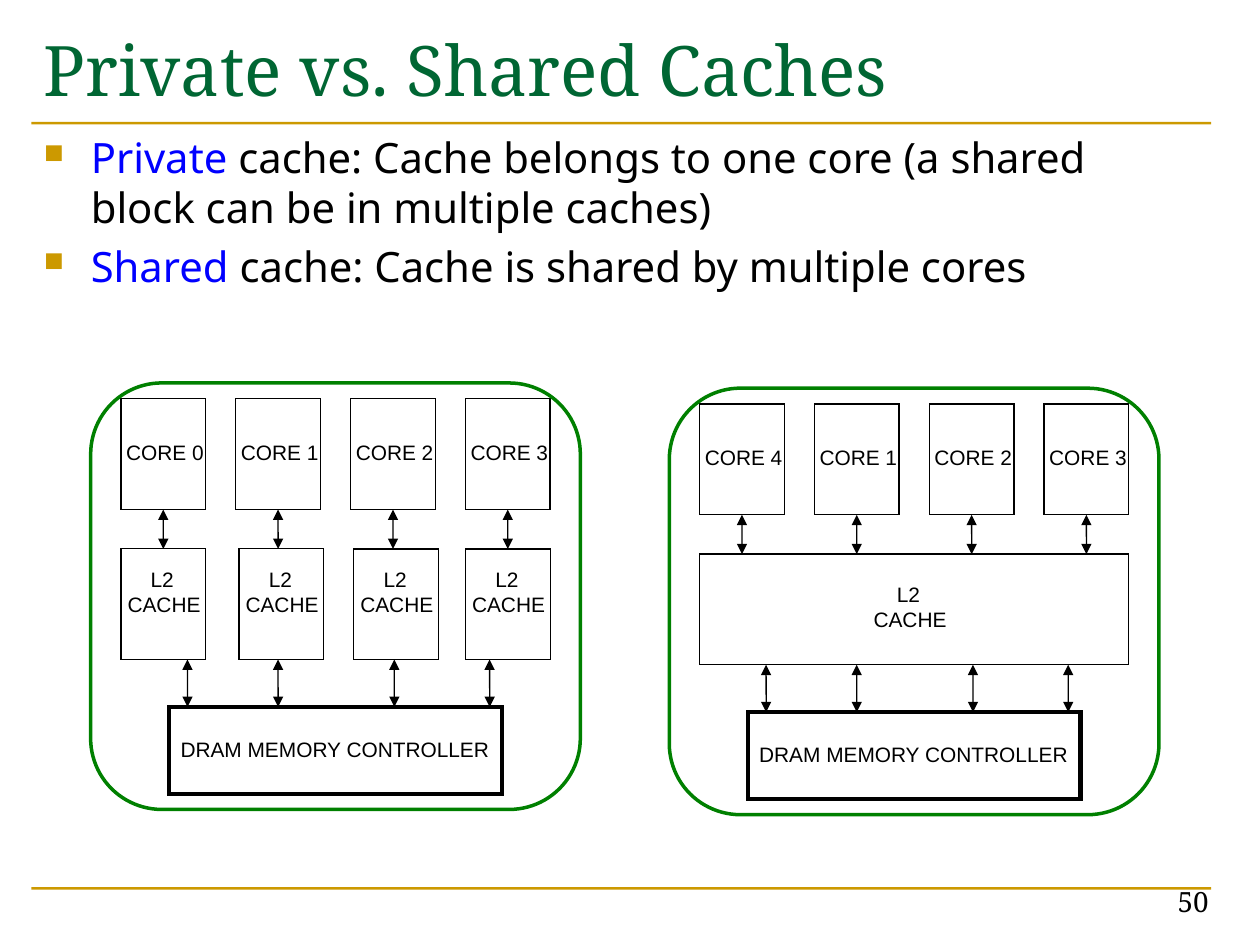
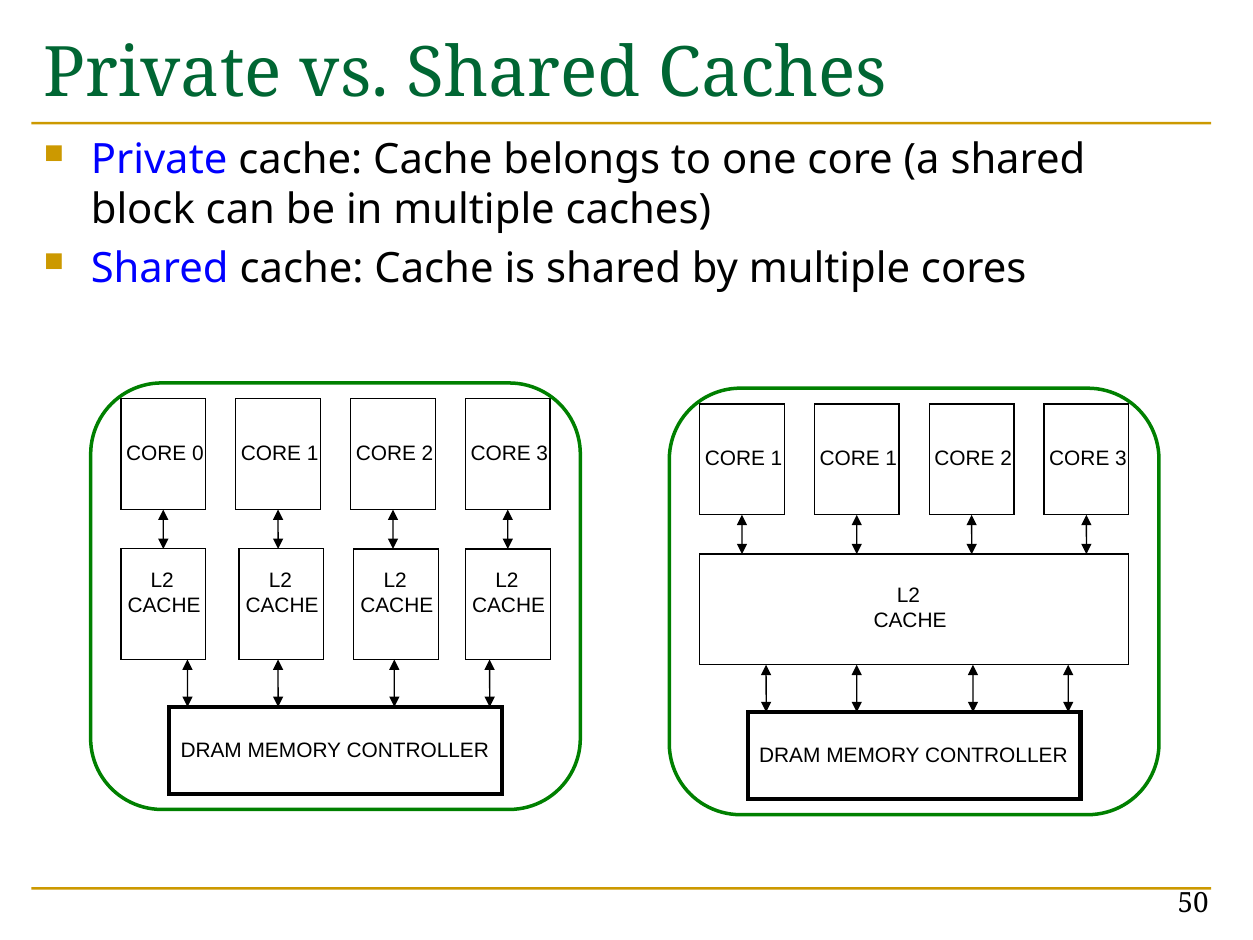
4: 4 -> 1 (776, 459)
